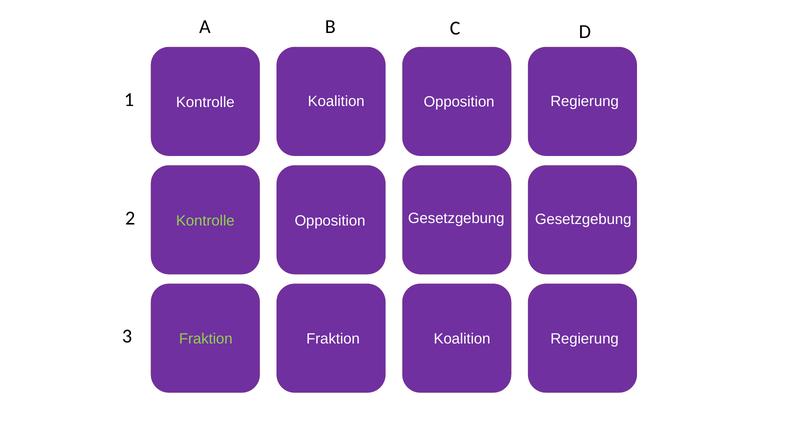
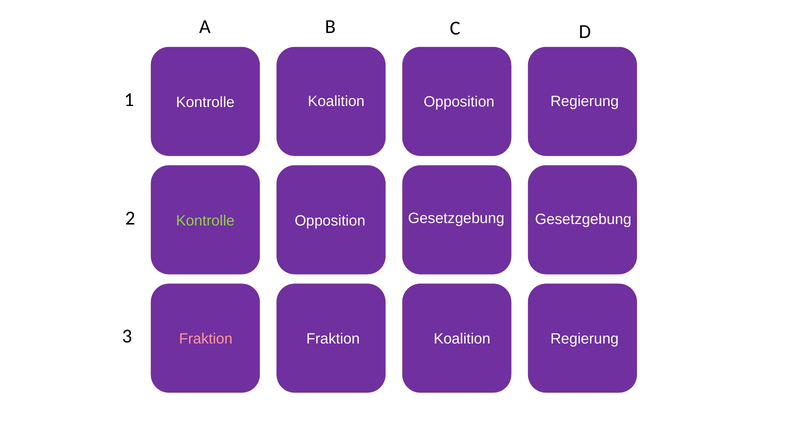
Fraktion colour: light green -> pink (206, 339)
